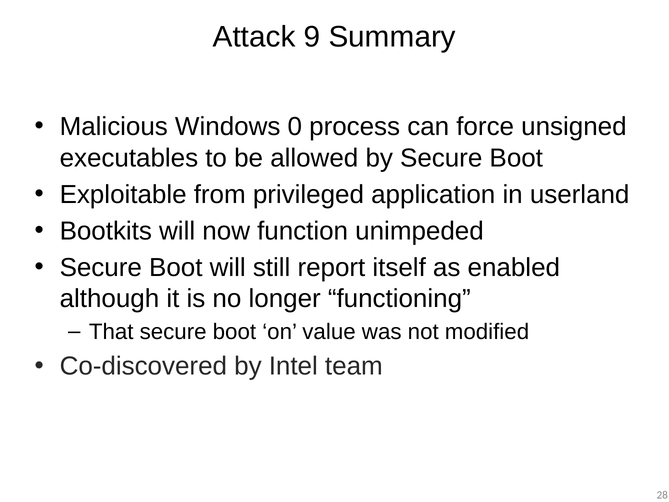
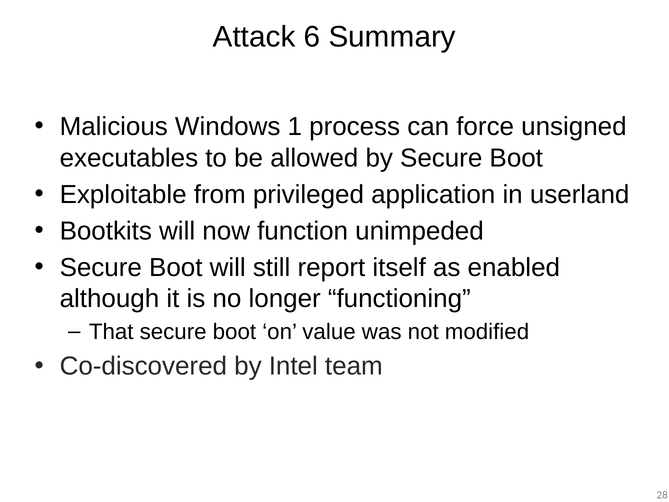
9: 9 -> 6 (312, 37)
0: 0 -> 1 (295, 127)
